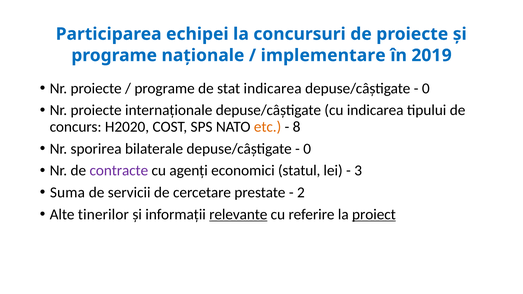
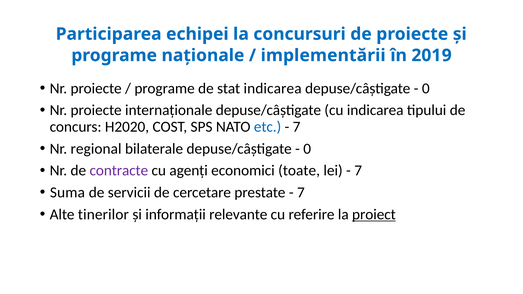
implementare: implementare -> implementării (323, 55)
etc colour: orange -> blue (268, 127)
8: 8 -> 7 (297, 127)
sporirea: sporirea -> regional (96, 149)
statul: statul -> toate (299, 171)
3: 3 -> 7 (358, 171)
2: 2 -> 7 (301, 193)
relevante underline: present -> none (238, 215)
